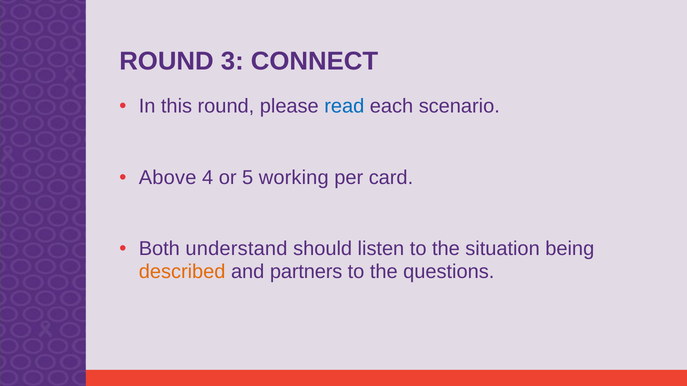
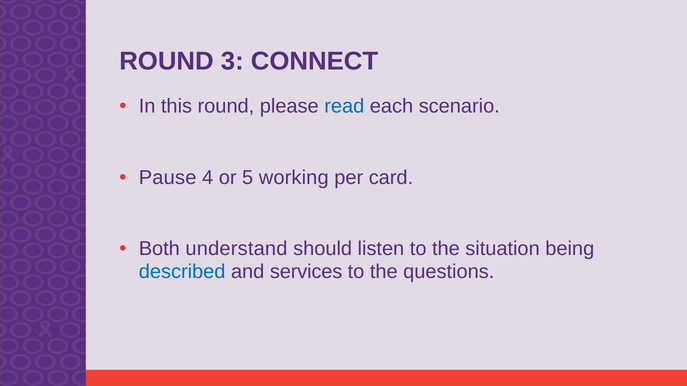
Above: Above -> Pause (168, 178)
described colour: orange -> blue (182, 272)
partners: partners -> services (306, 272)
